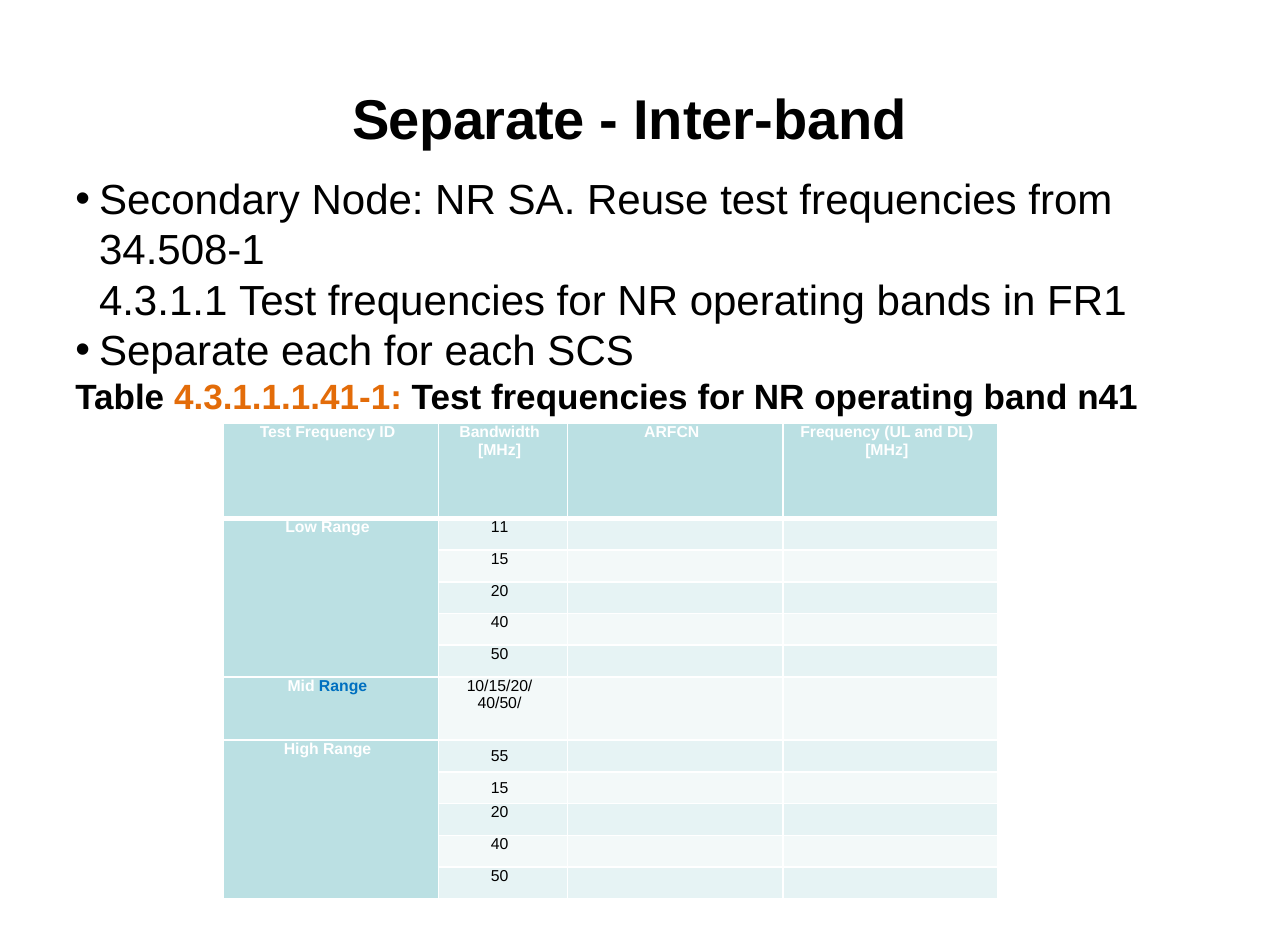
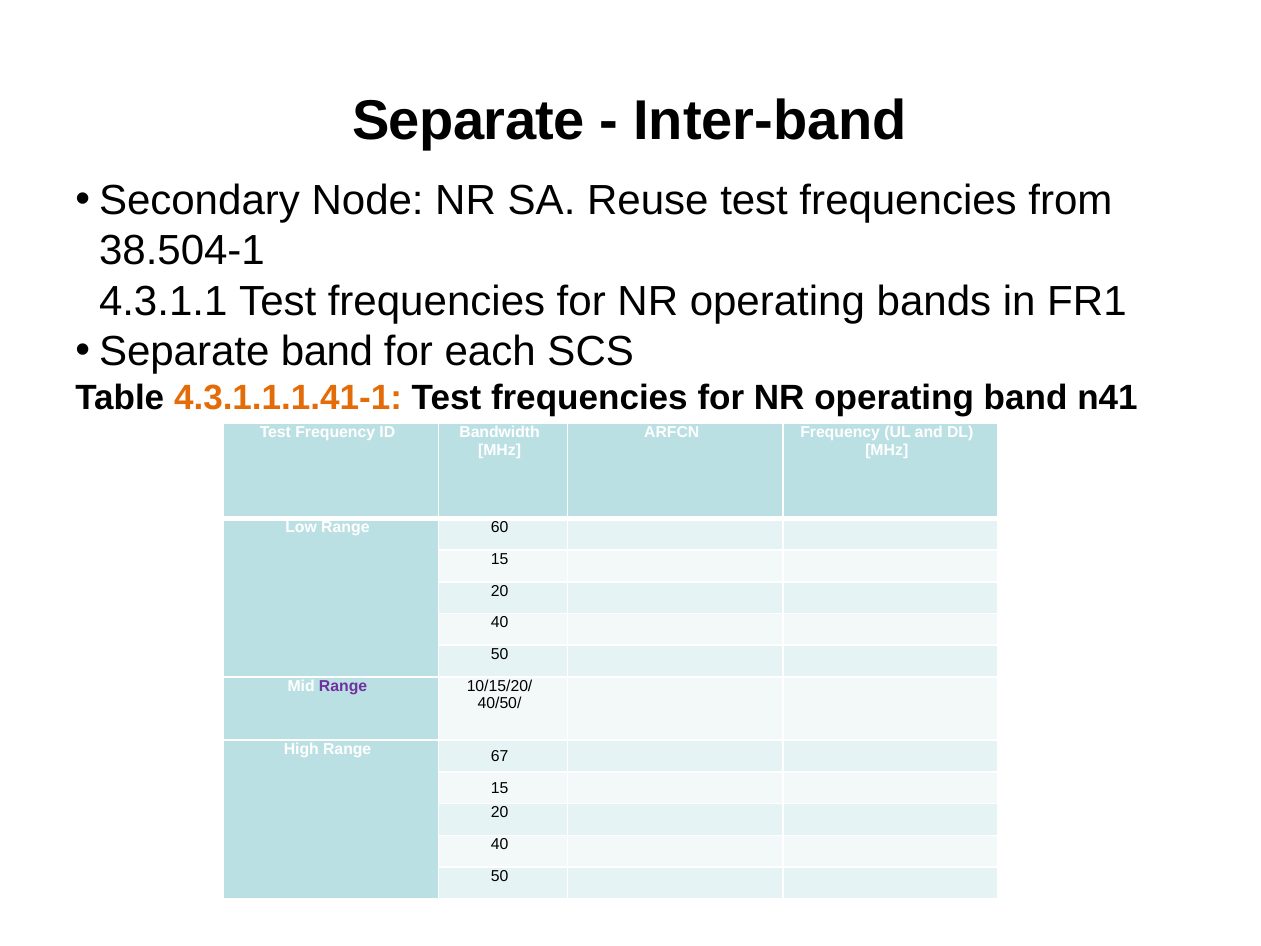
34.508-1: 34.508-1 -> 38.504-1 (182, 251)
Separate each: each -> band (327, 352)
11: 11 -> 60 (500, 527)
Range colour: blue -> purple (343, 686)
55: 55 -> 67 (500, 756)
